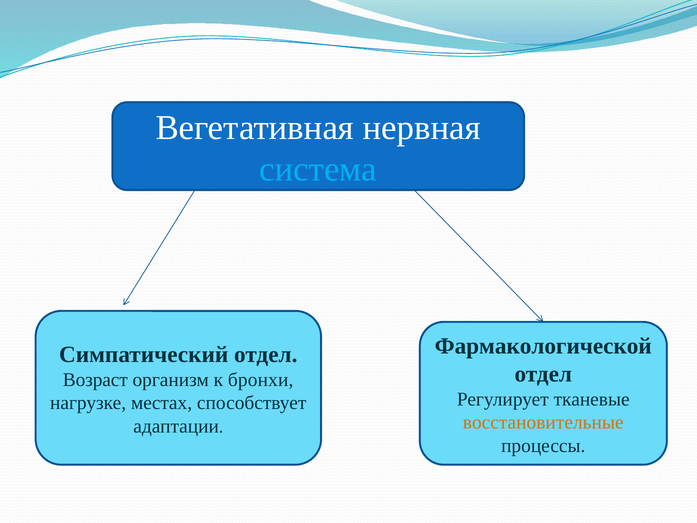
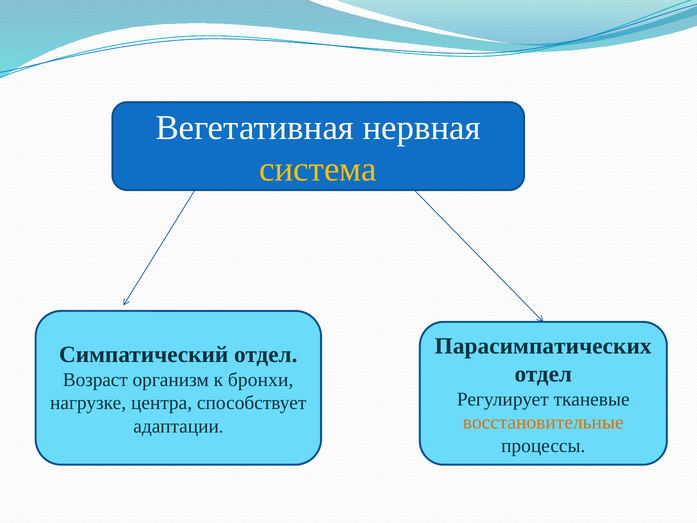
система colour: light blue -> yellow (318, 169)
Фармакологической: Фармакологической -> Парасимпатических (543, 346)
местах: местах -> центра (162, 403)
